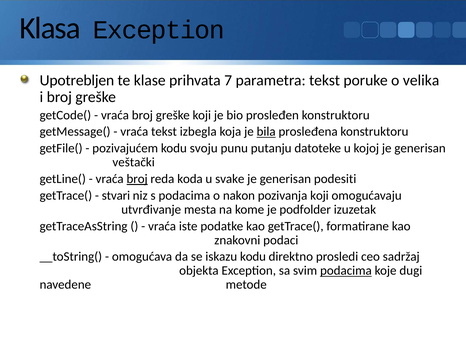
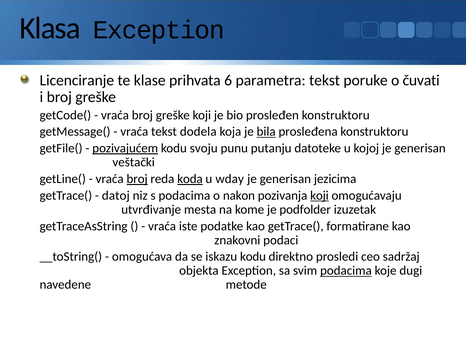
Upotrebljen: Upotrebljen -> Licenciranje (77, 80)
7: 7 -> 6 (228, 80)
velika: velika -> čuvati (421, 80)
izbegla: izbegla -> dodela (198, 132)
pozivajućem underline: none -> present (125, 148)
koda underline: none -> present (190, 179)
svake: svake -> wday (230, 179)
podesiti: podesiti -> jezicima (335, 179)
stvari: stvari -> datoj (116, 195)
koji underline: none -> present (319, 195)
